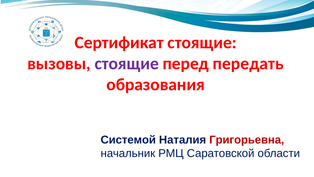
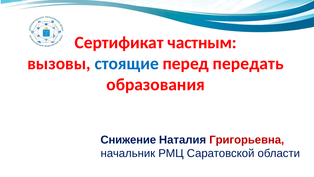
Сертификат стоящие: стоящие -> частным (202, 43)
стоящие colour: purple -> blue (127, 64)
Системой: Системой -> Снижение (128, 140)
